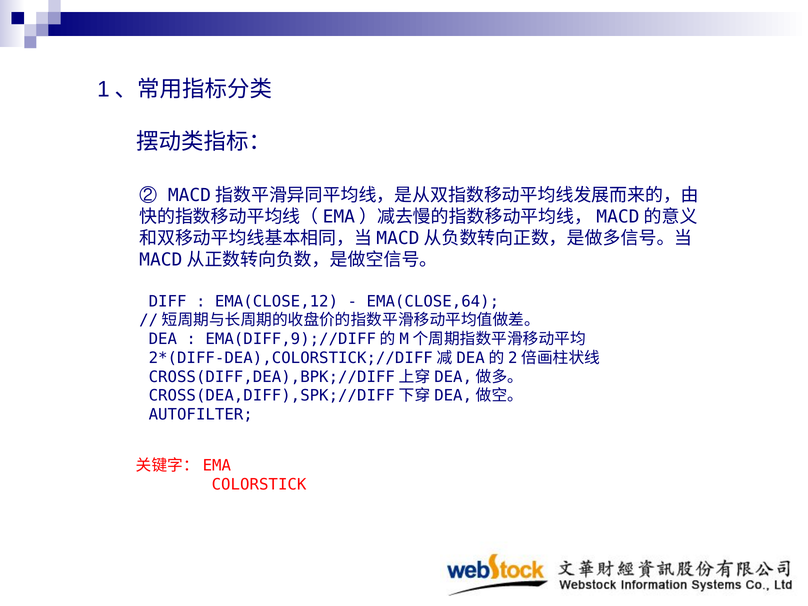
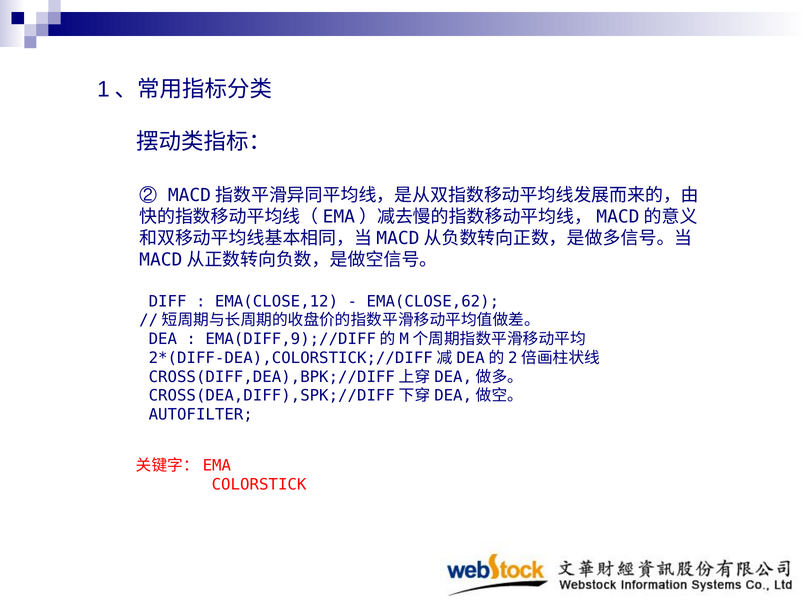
EMA(CLOSE,64: EMA(CLOSE,64 -> EMA(CLOSE,62 (433, 301)
